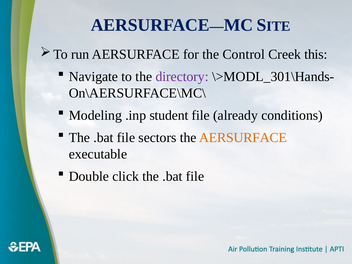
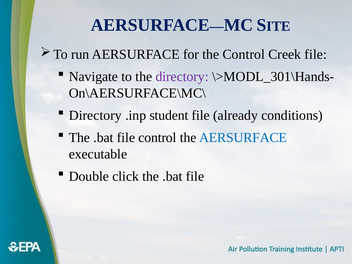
Creek this: this -> file (316, 54)
Modeling: Modeling -> Directory (95, 115)
file sectors: sectors -> control (157, 138)
AERSURFACE colour: orange -> blue (243, 138)
